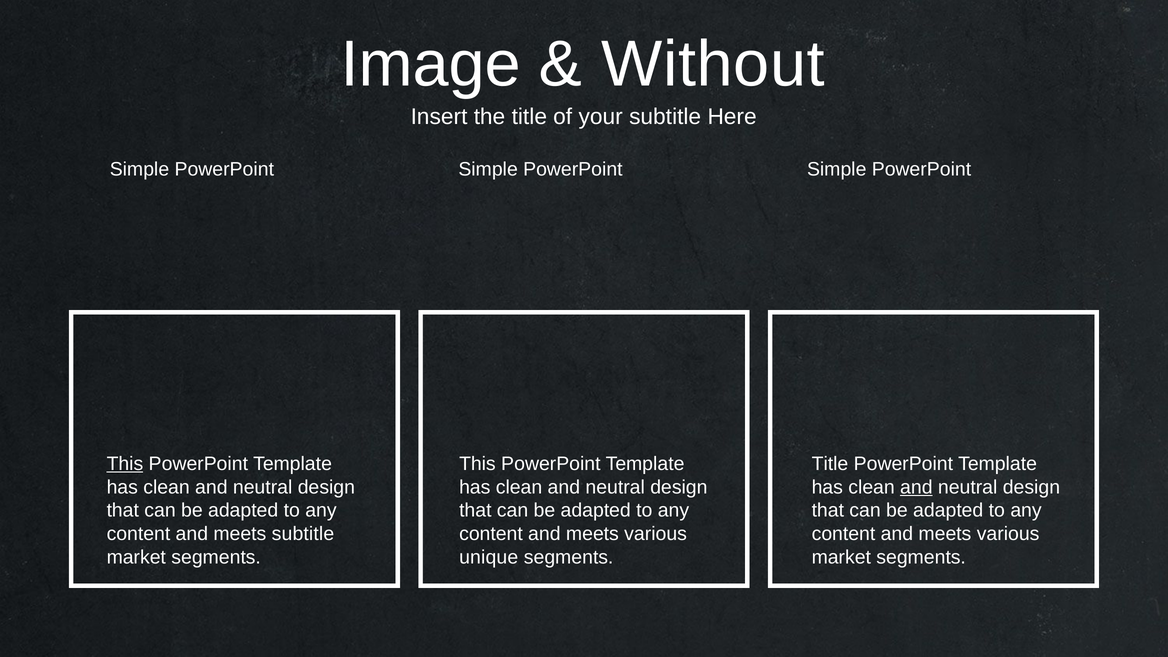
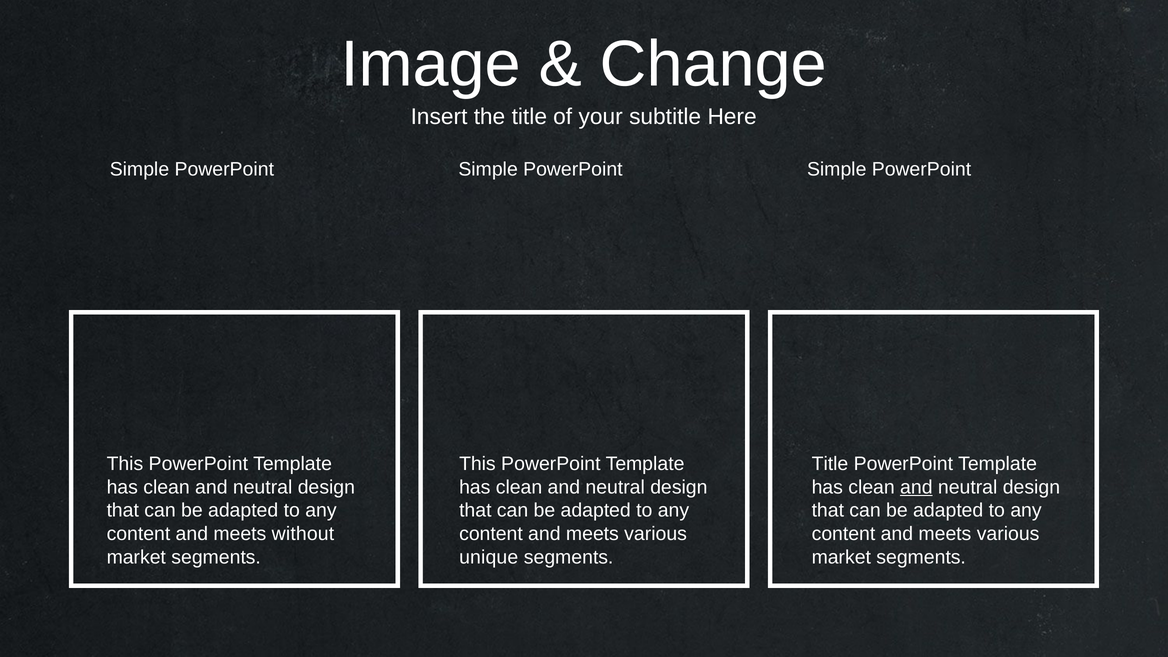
Without: Without -> Change (713, 65)
This underline: present -> none (125, 464)
meets subtitle: subtitle -> without (303, 534)
